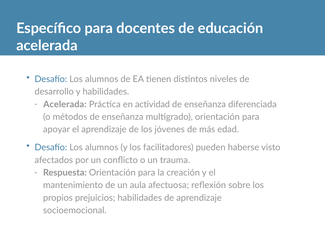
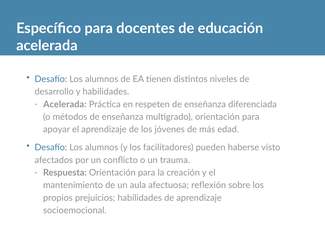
actividad: actividad -> respeten (152, 104)
